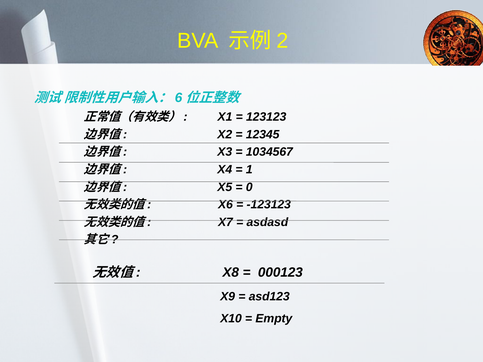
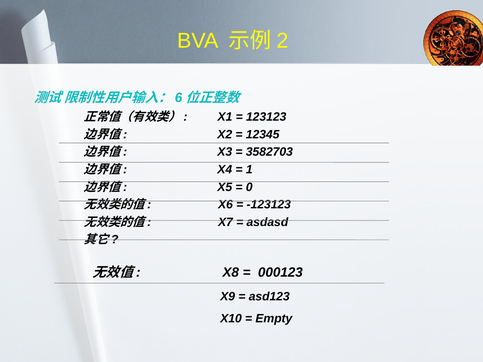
1034567: 1034567 -> 3582703 (269, 152)
